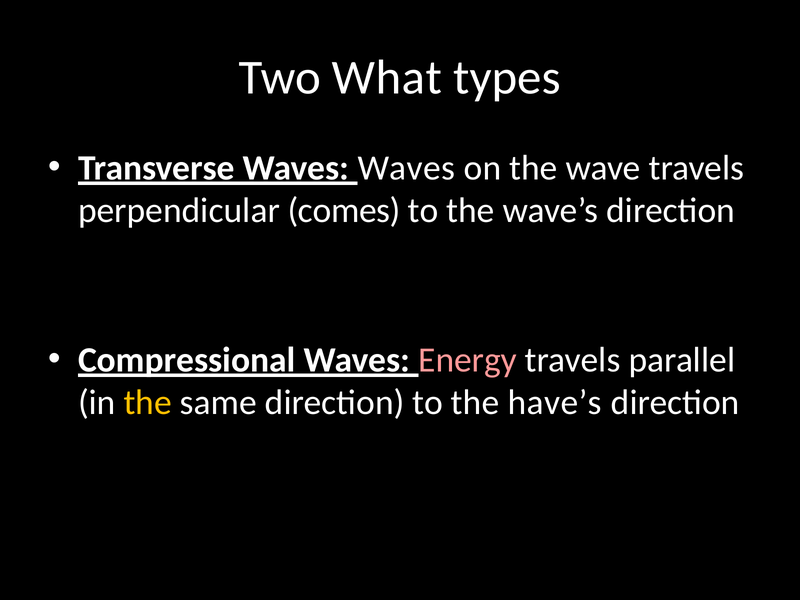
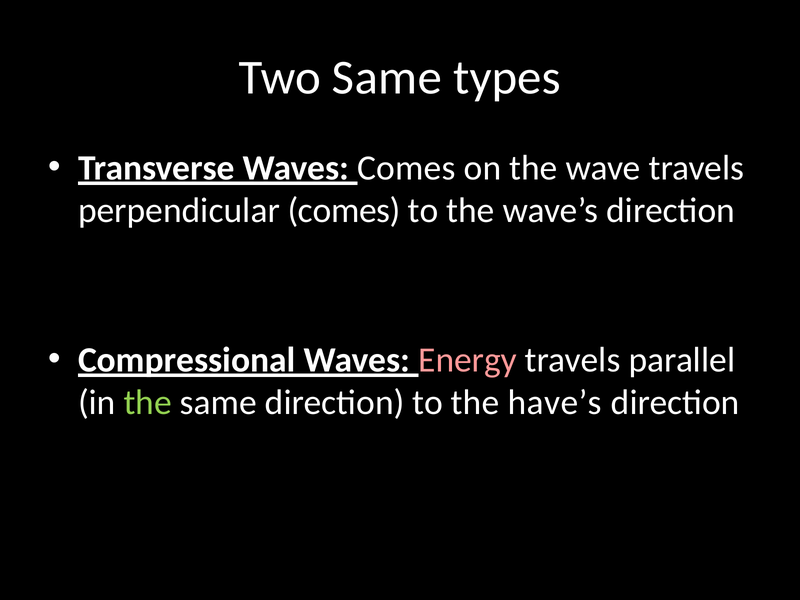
Two What: What -> Same (387, 77)
Waves: Waves -> Comes (406, 168)
the colour: yellow -> light green (148, 403)
